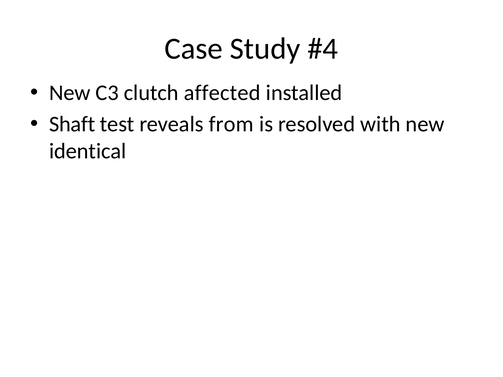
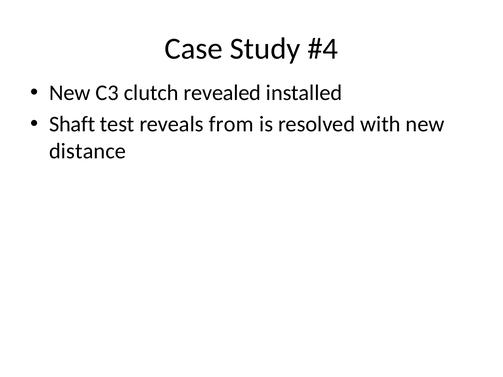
affected: affected -> revealed (222, 93)
identical: identical -> distance (88, 151)
